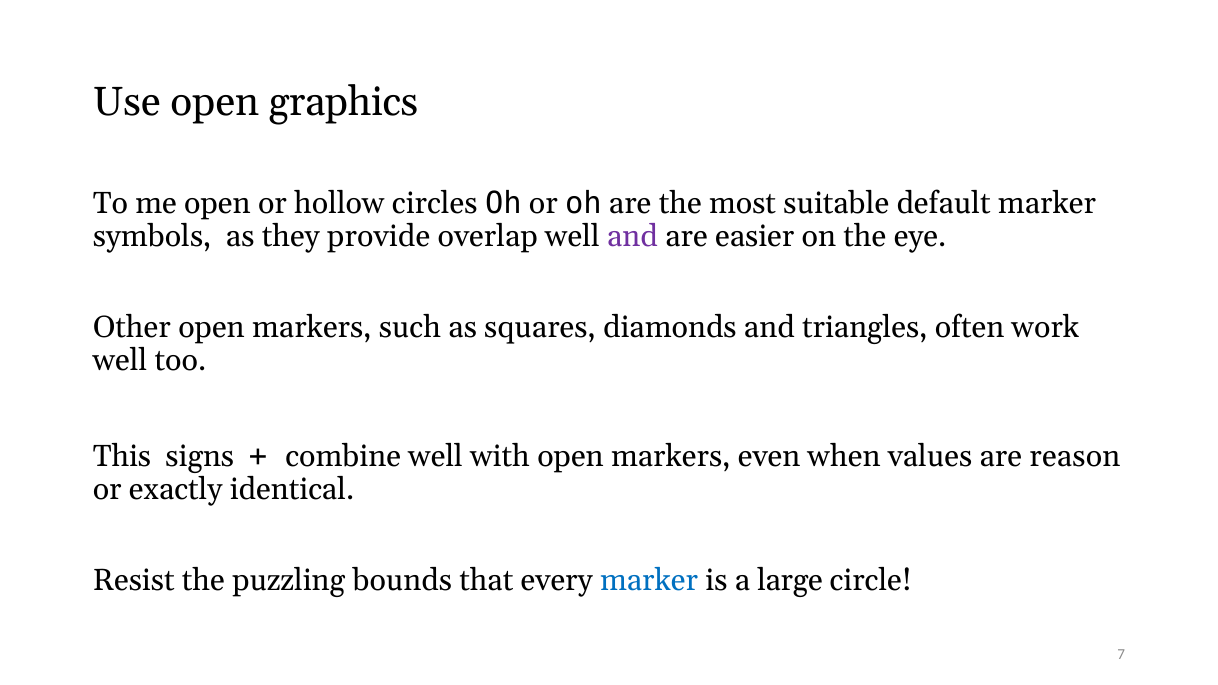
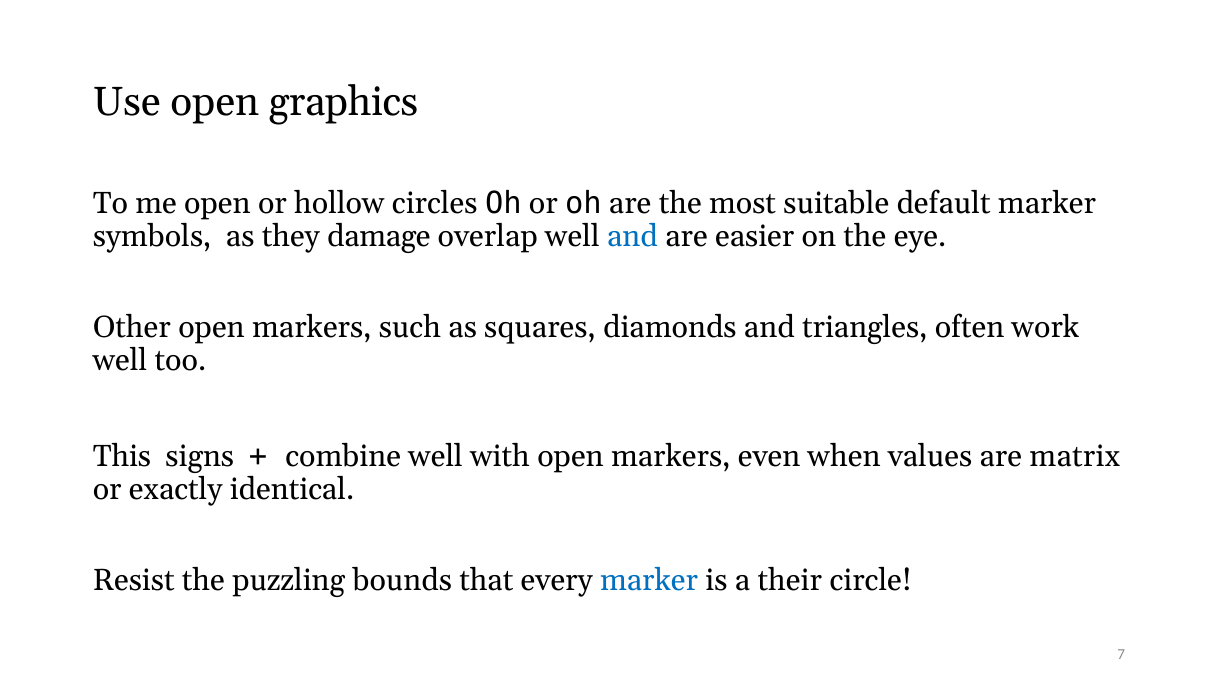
provide: provide -> damage (379, 236)
and colour: purple -> blue (633, 236)
reason: reason -> matrix (1075, 457)
large: large -> their (790, 581)
